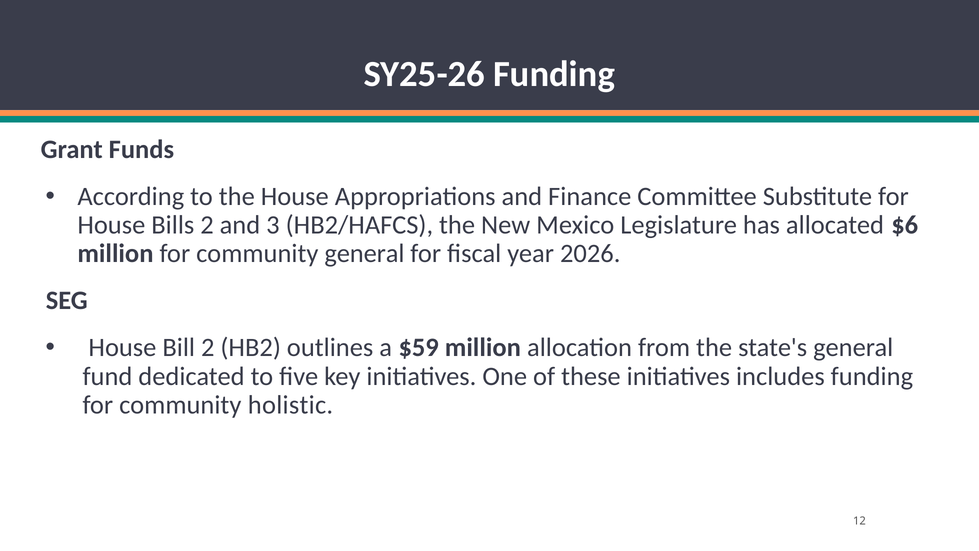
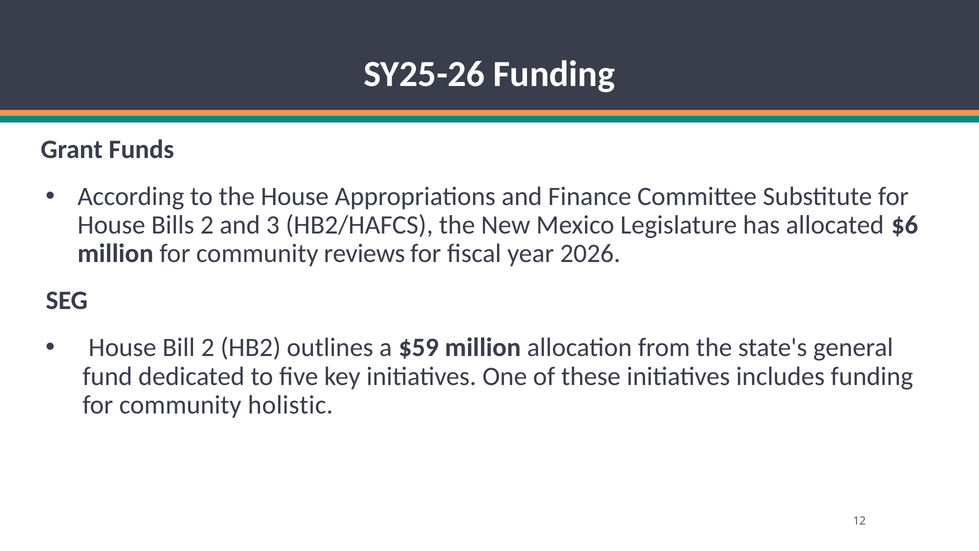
community general: general -> reviews (365, 254)
